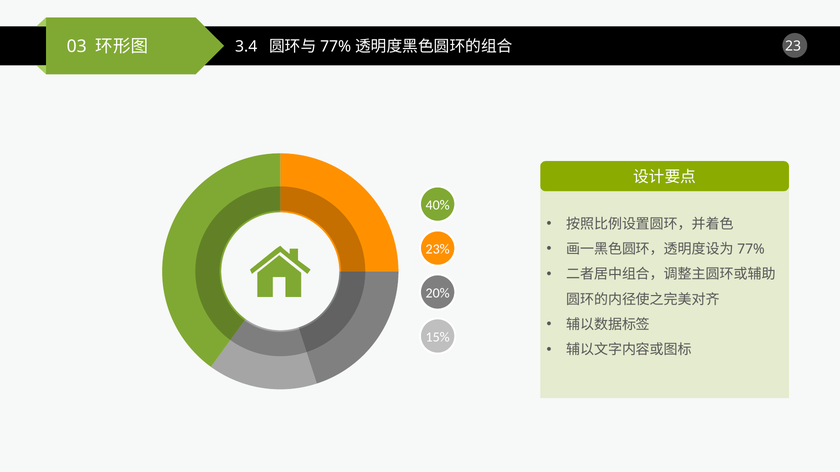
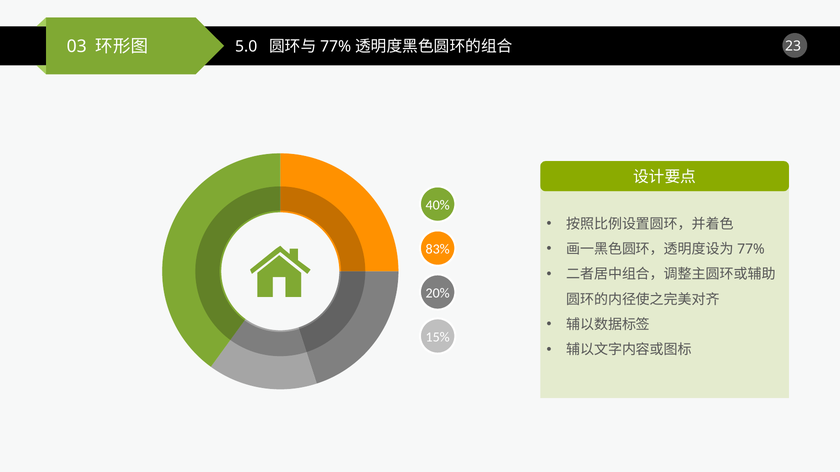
3.4: 3.4 -> 5.0 (246, 46)
23%: 23% -> 83% (438, 249)
